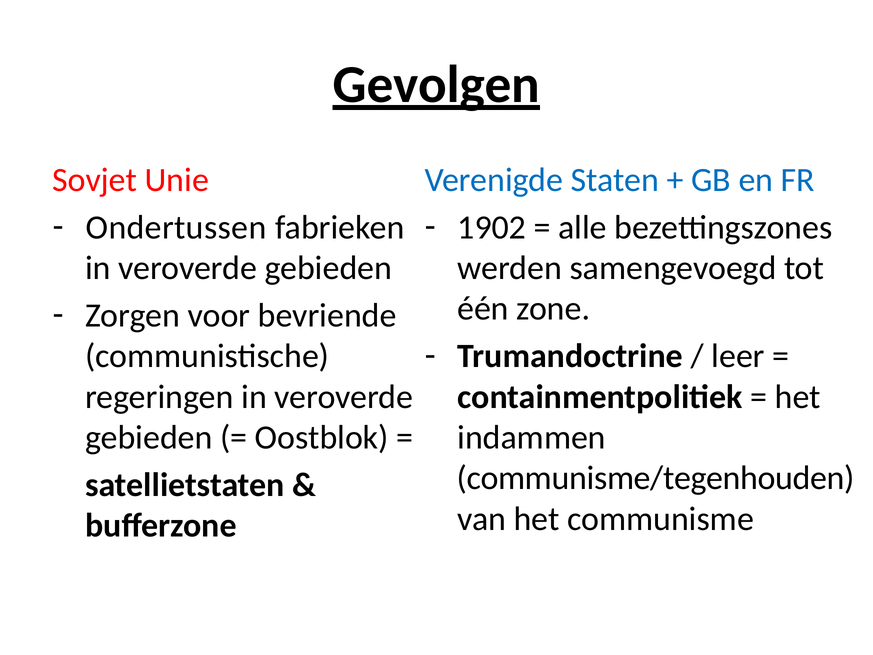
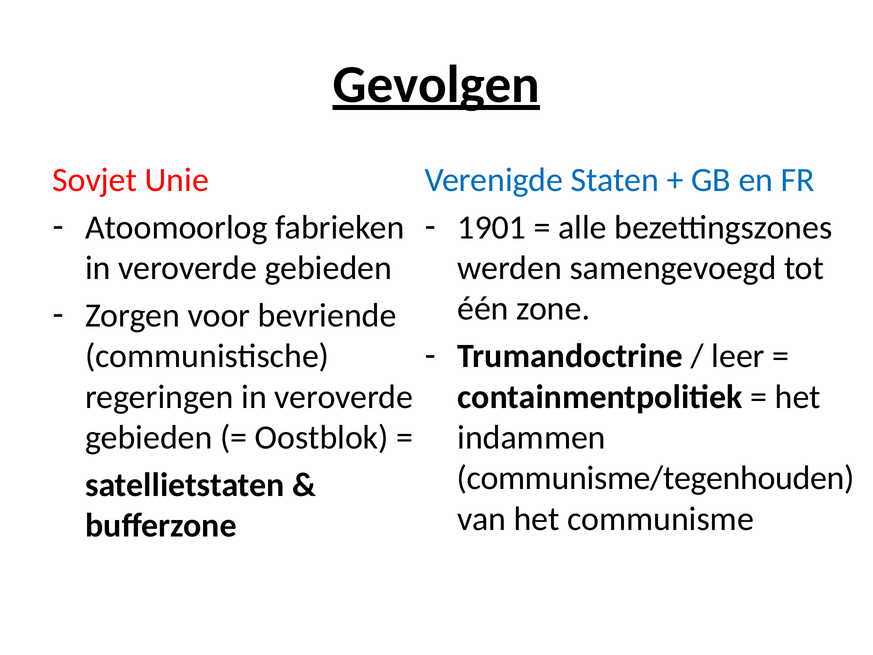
Ondertussen: Ondertussen -> Atoomoorlog (176, 227)
1902: 1902 -> 1901 (492, 227)
